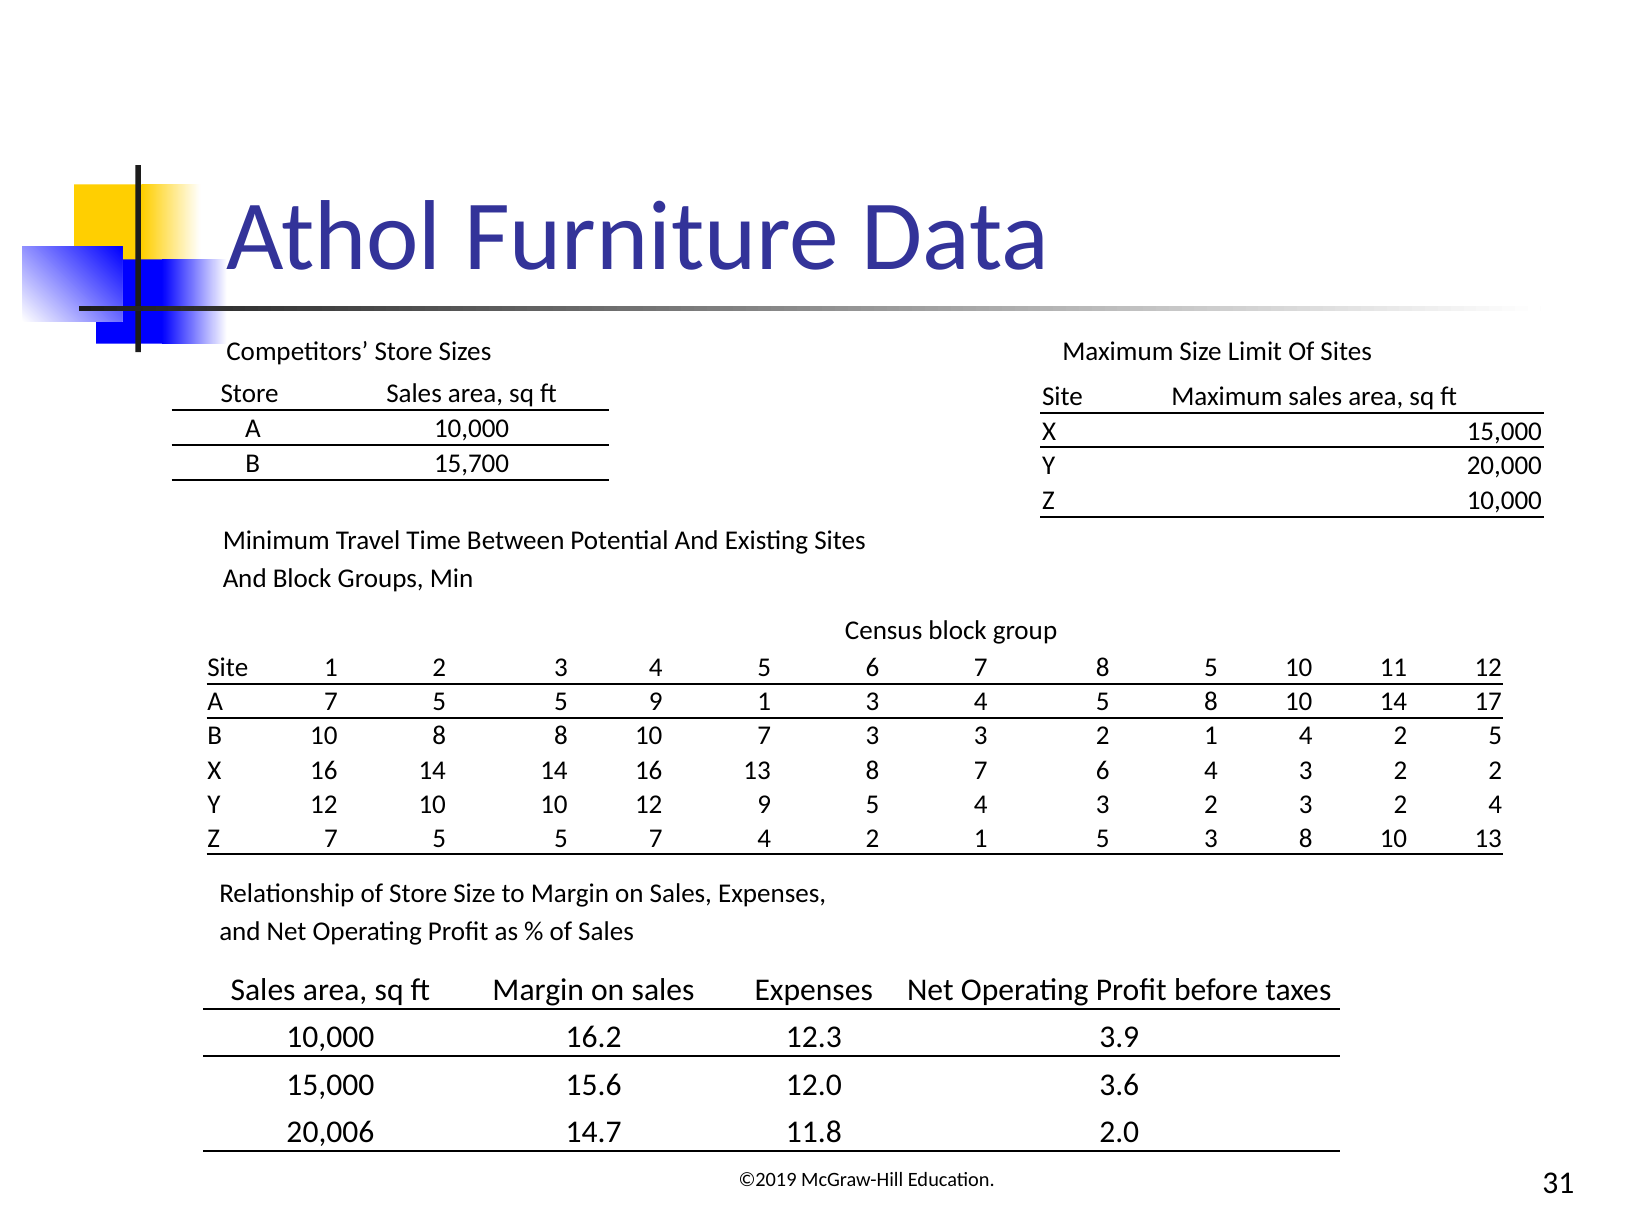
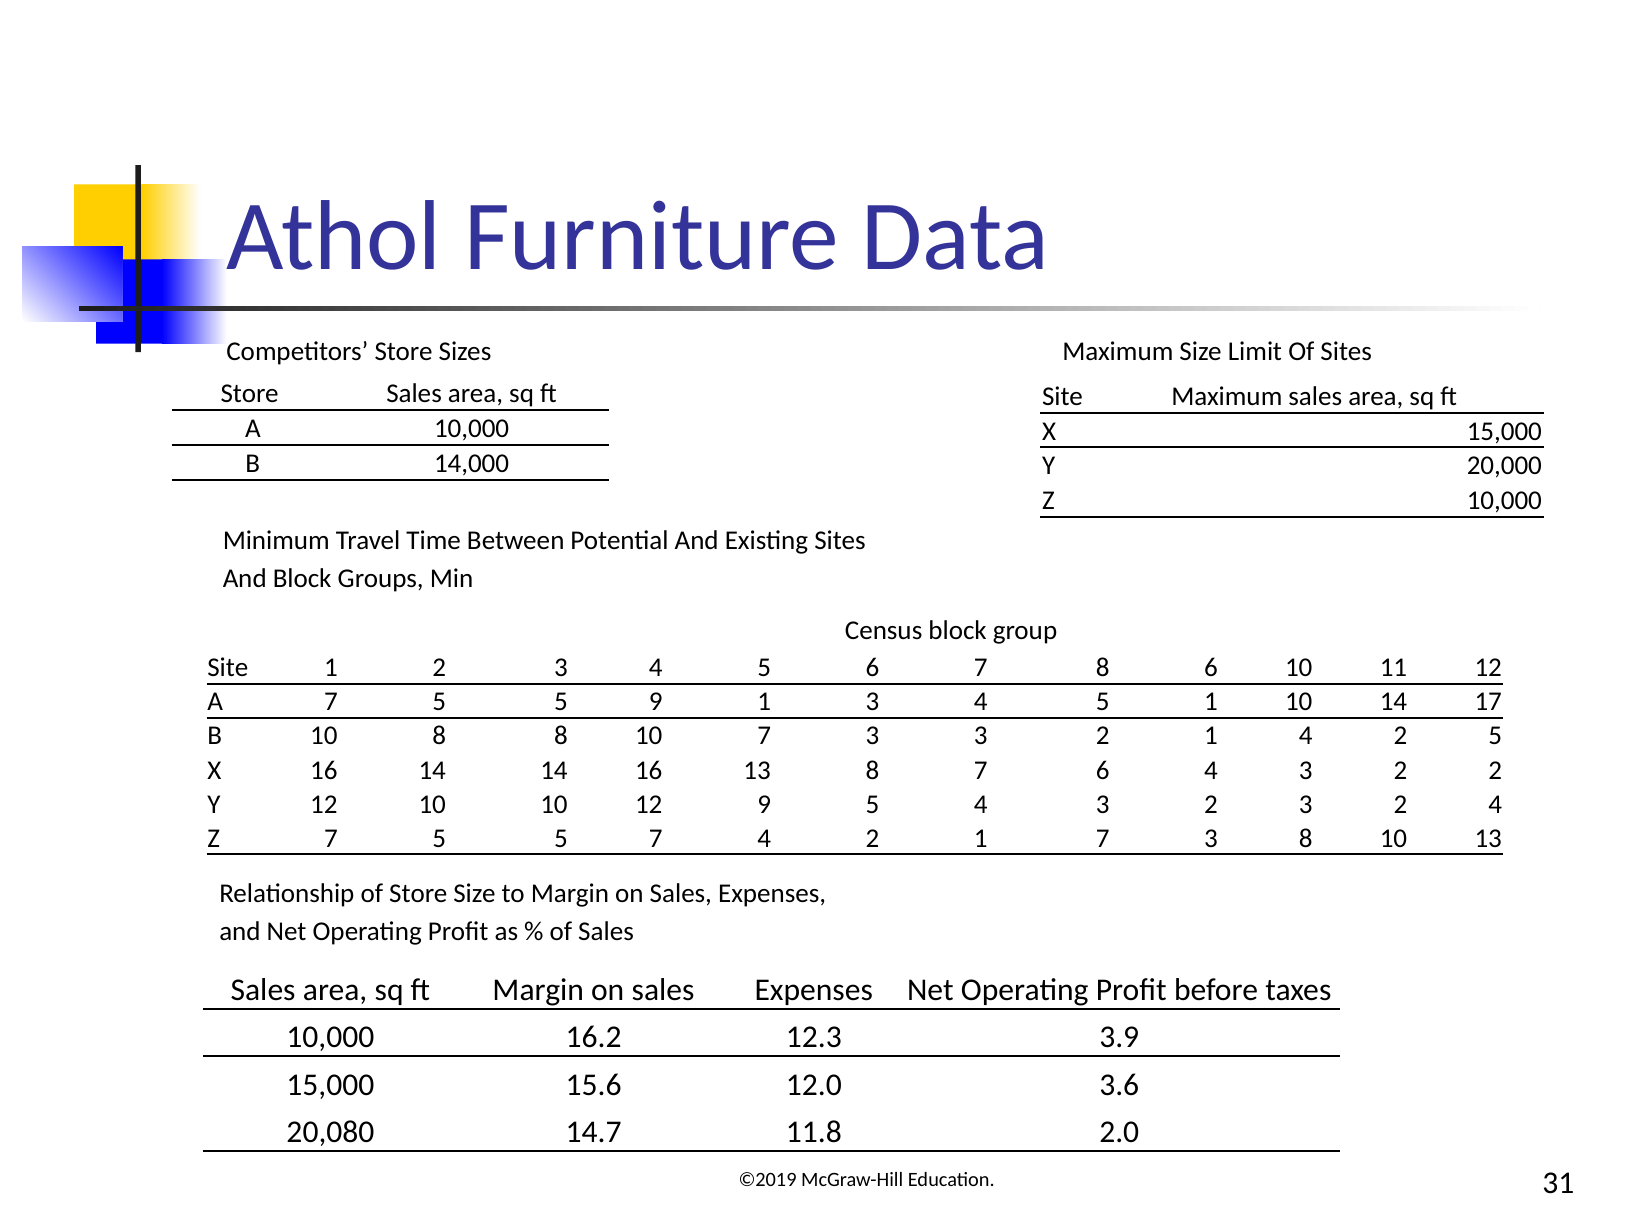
15,700: 15,700 -> 14,000 (472, 463)
8 5: 5 -> 6 (1211, 668)
5 8: 8 -> 1 (1211, 702)
1 5: 5 -> 7 (1103, 838)
20,006: 20,006 -> 20,080 (330, 1132)
